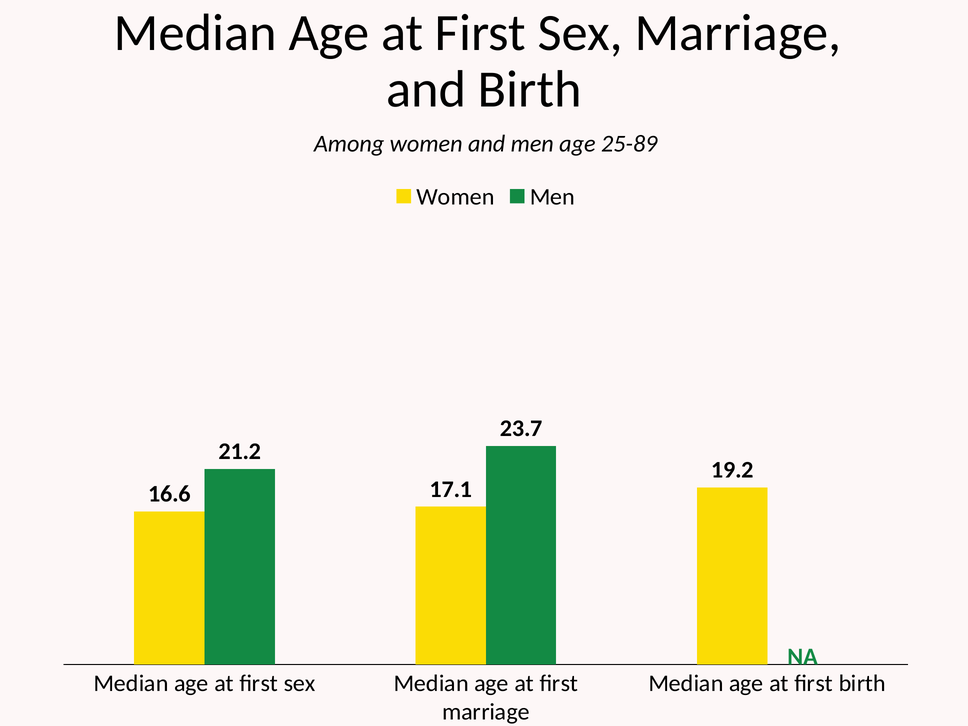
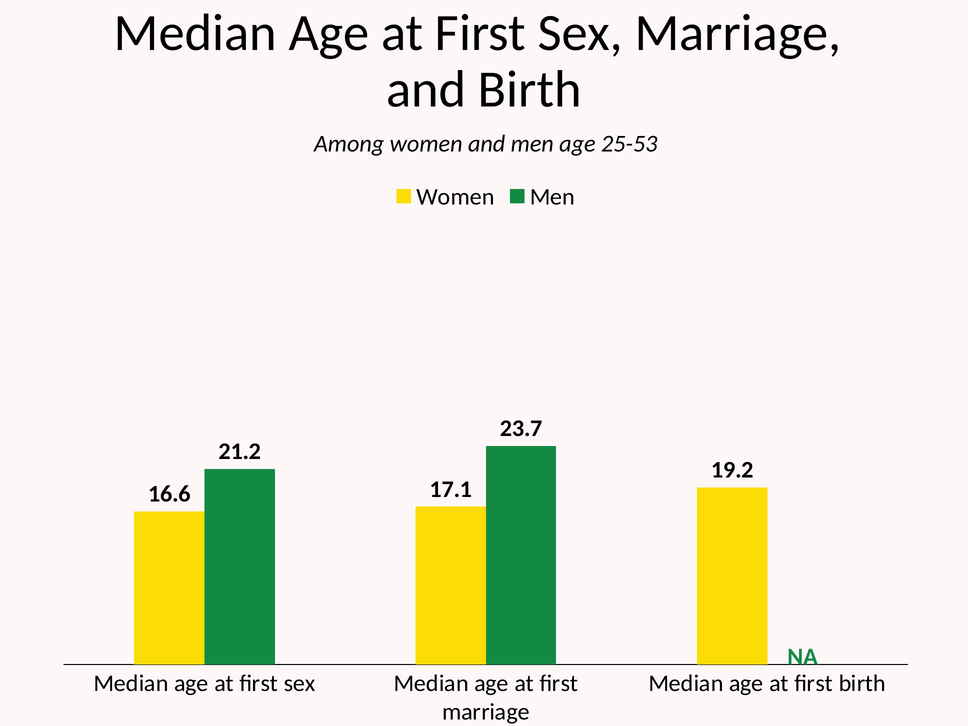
25-89: 25-89 -> 25-53 (629, 144)
